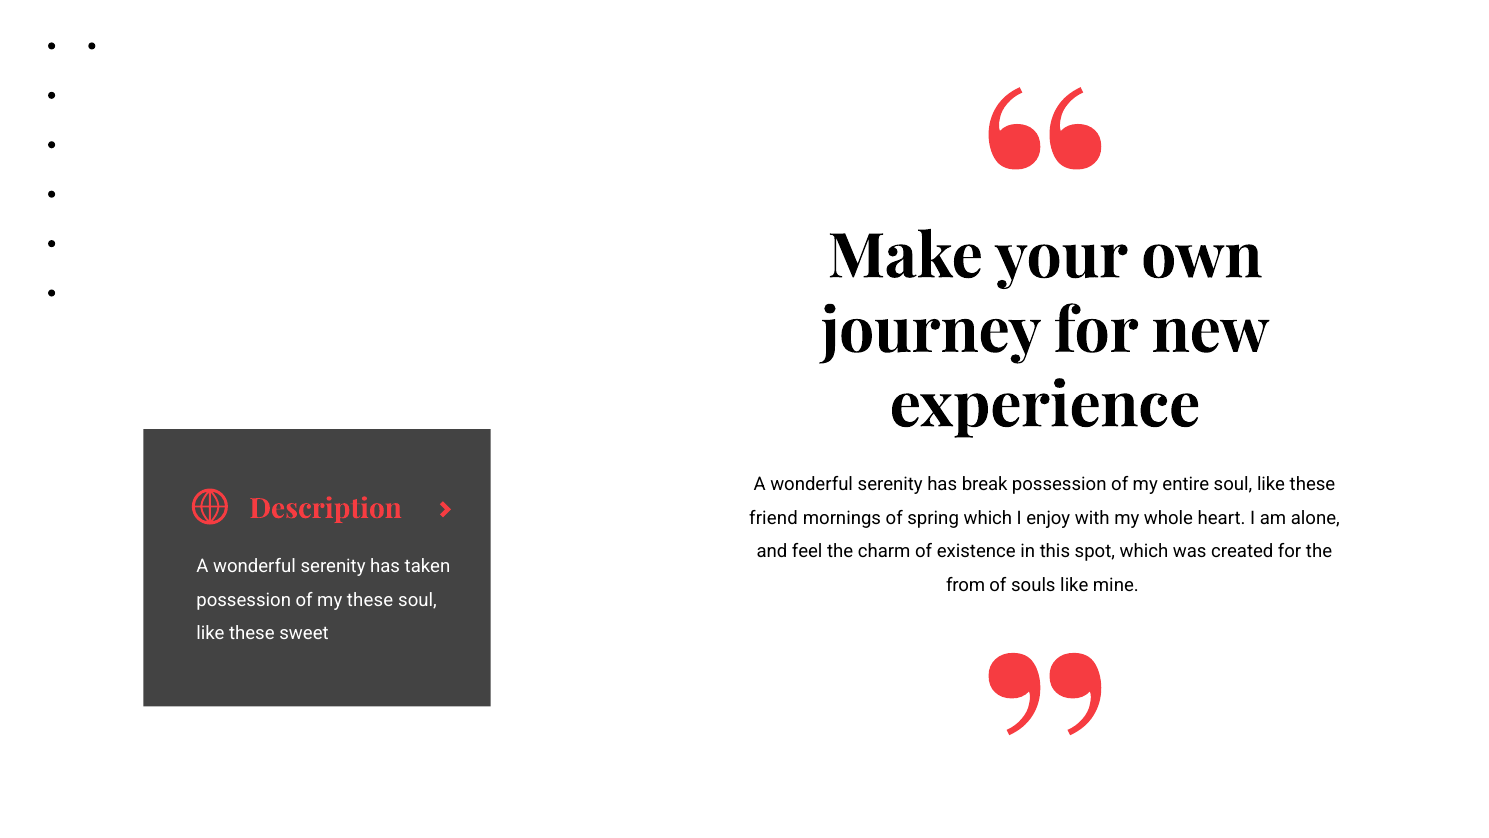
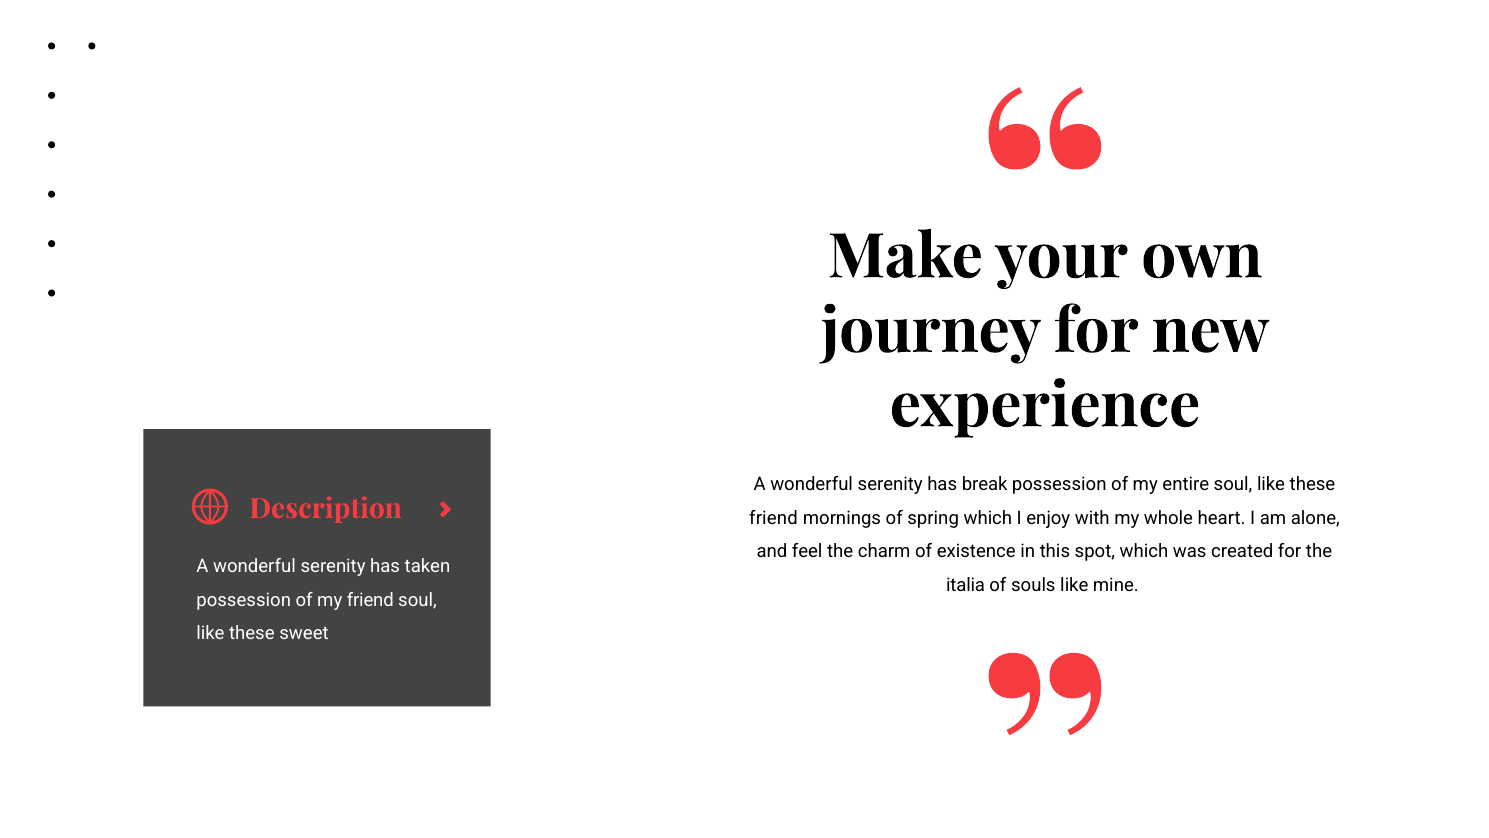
from: from -> italia (966, 585)
my these: these -> friend (370, 600)
